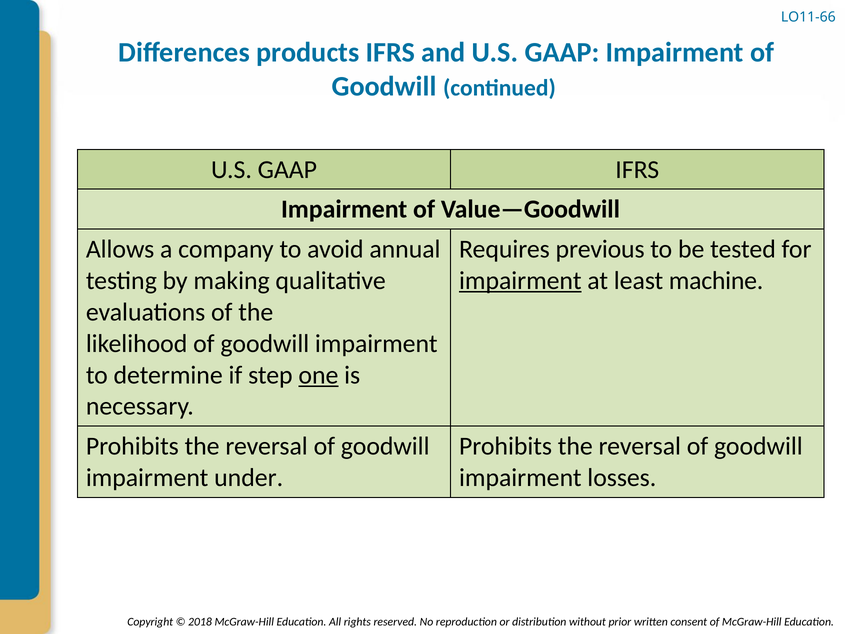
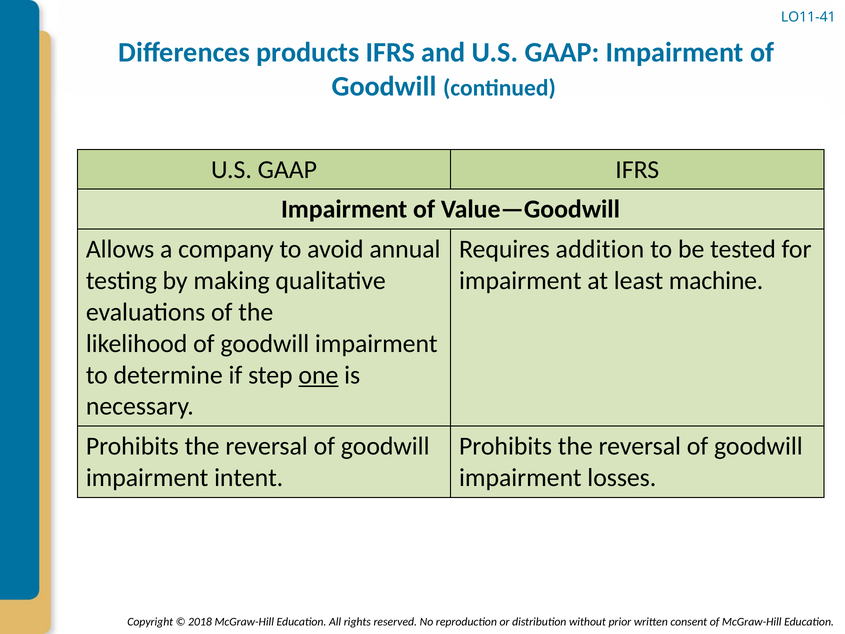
LO11-66: LO11-66 -> LO11-41 (808, 17)
previous: previous -> addition (600, 249)
impairment underline: present -> none (520, 281)
under: under -> intent (249, 478)
